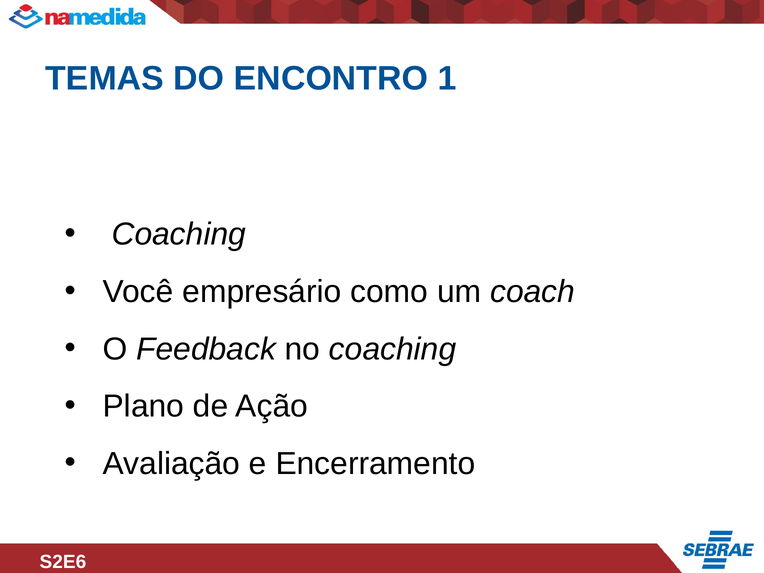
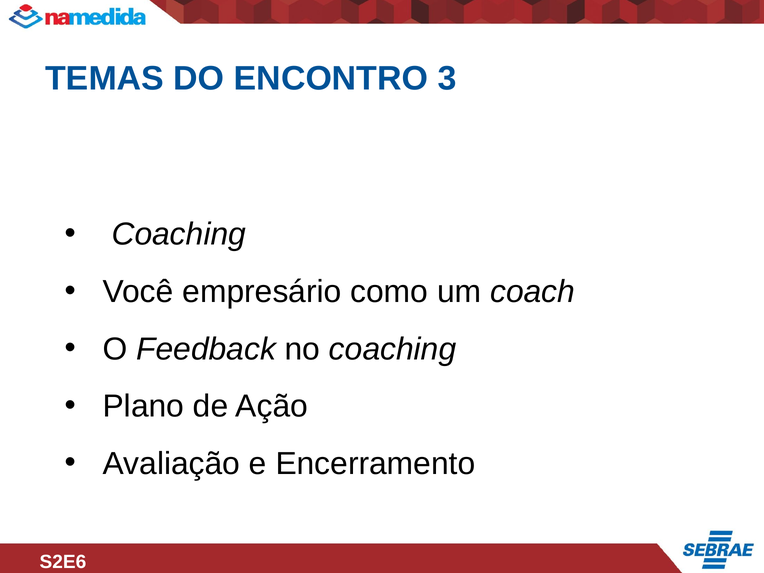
1: 1 -> 3 (447, 78)
